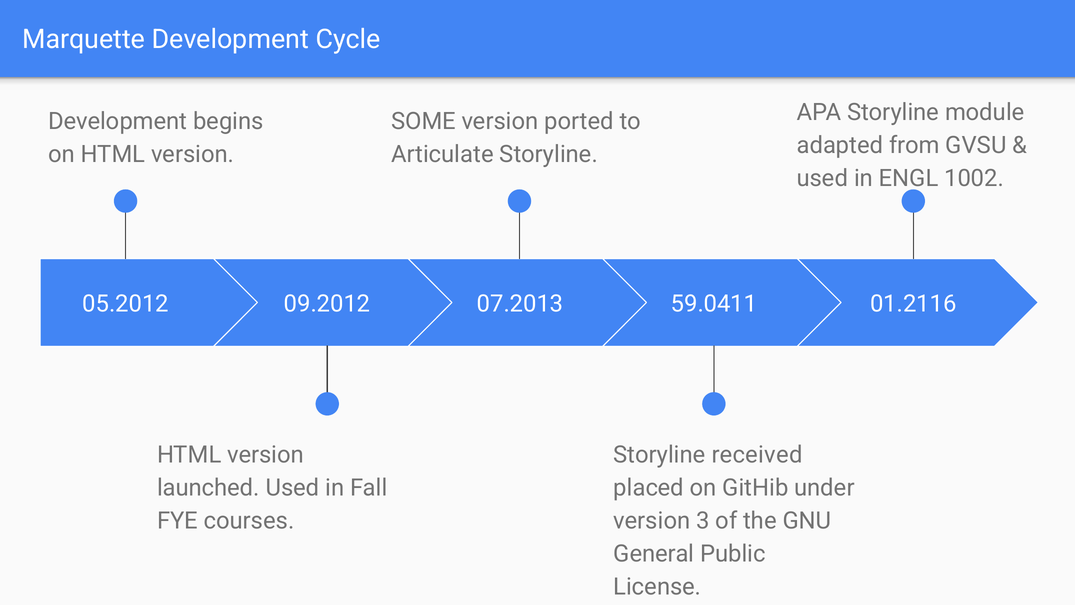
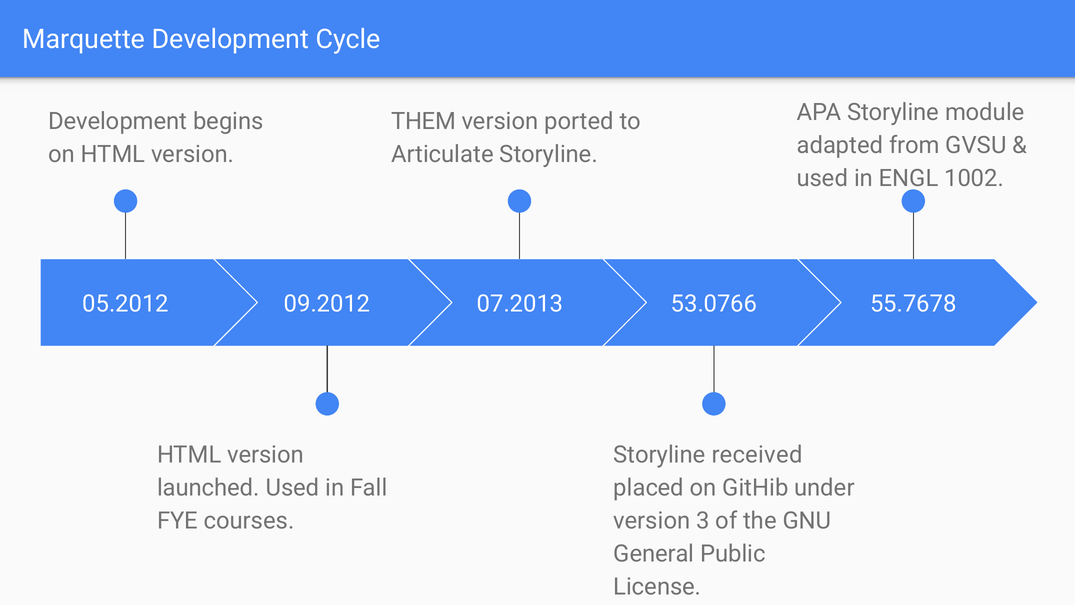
SOME: SOME -> THEM (424, 121)
59.0411: 59.0411 -> 53.0766 (714, 304)
01.2116: 01.2116 -> 55.7678 (913, 304)
